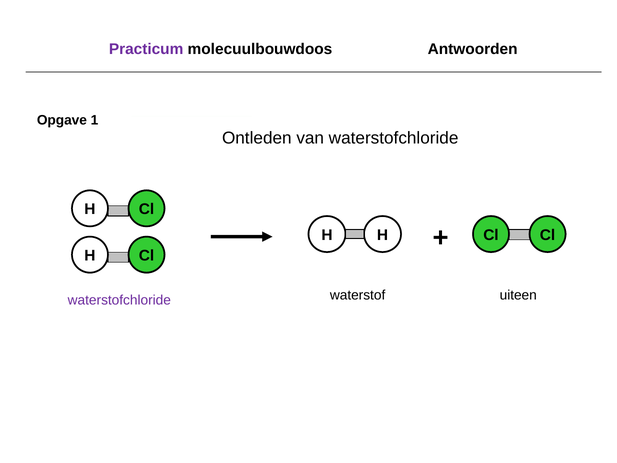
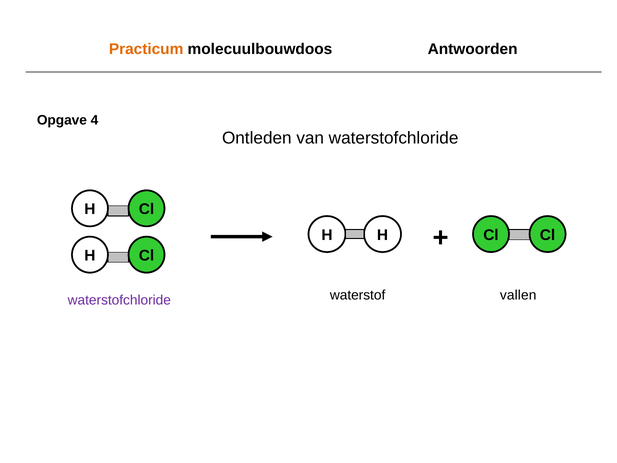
Practicum colour: purple -> orange (146, 49)
1: 1 -> 4 (95, 120)
uiteen: uiteen -> vallen (518, 295)
